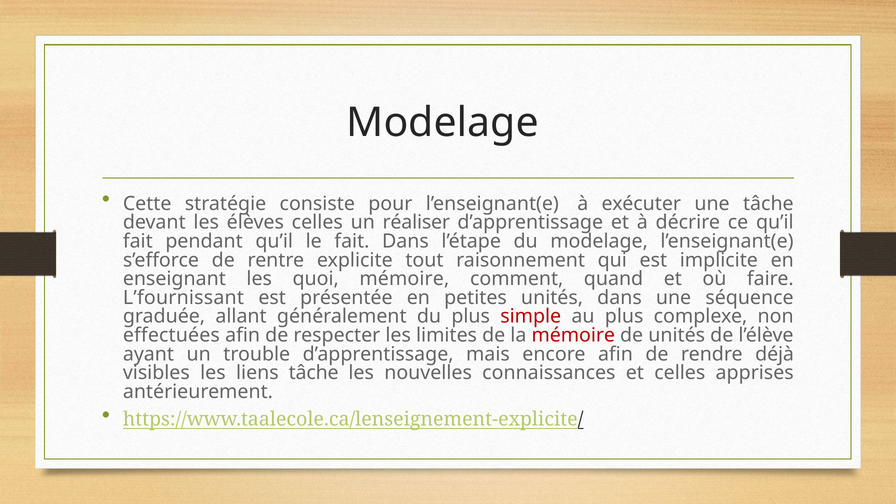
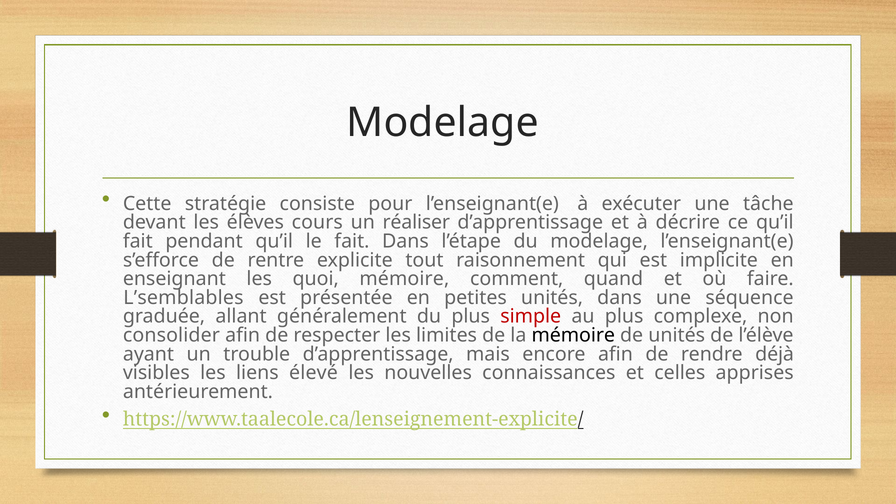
élèves celles: celles -> cours (317, 222)
L’fournissant: L’fournissant -> L’semblables (183, 298)
effectuées: effectuées -> consolider (171, 335)
mémoire colour: red -> black (573, 335)
liens tâche: tâche -> élevé (313, 373)
